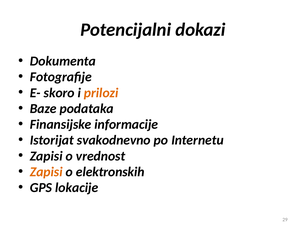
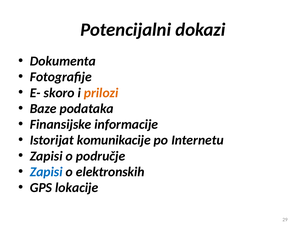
svakodnevno: svakodnevno -> komunikacije (114, 140)
vrednost: vrednost -> područje (101, 156)
Zapisi colour: orange -> blue (46, 172)
